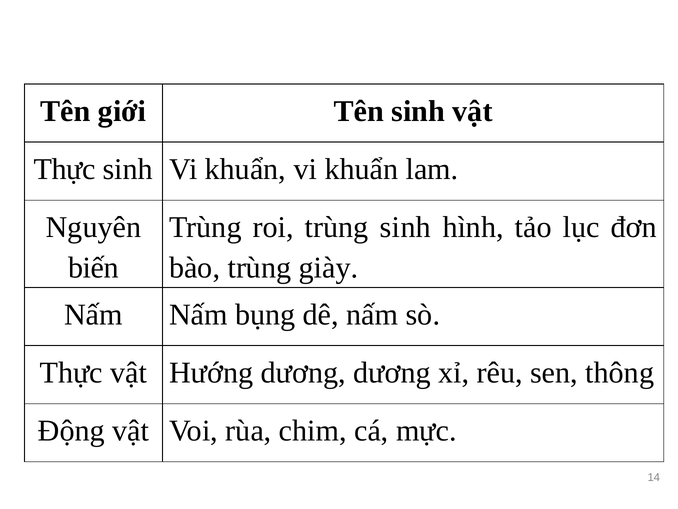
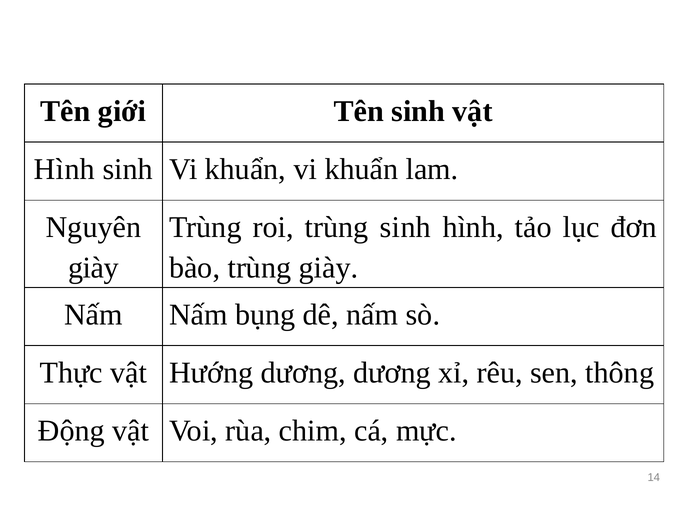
Thực: Thực -> Hình (64, 169)
biến: biến -> giày (94, 267)
